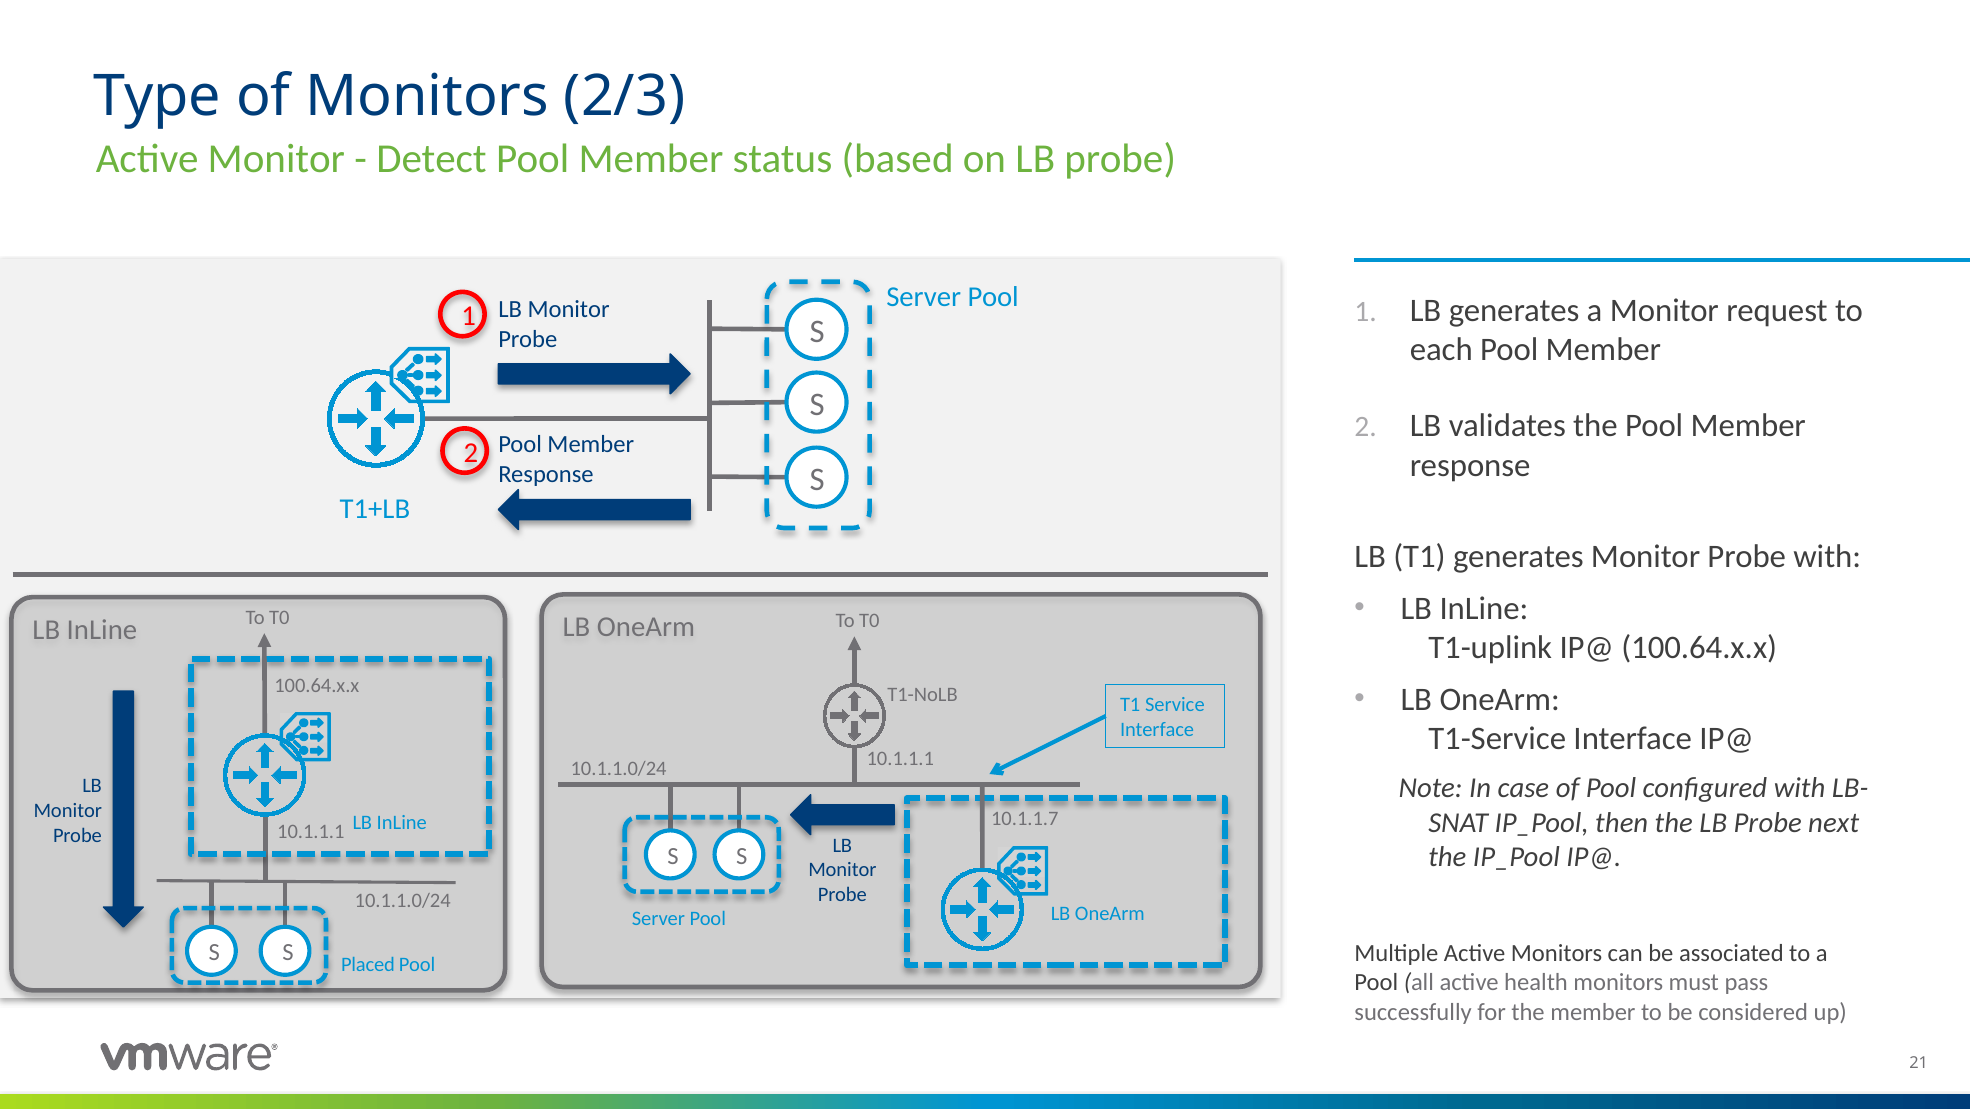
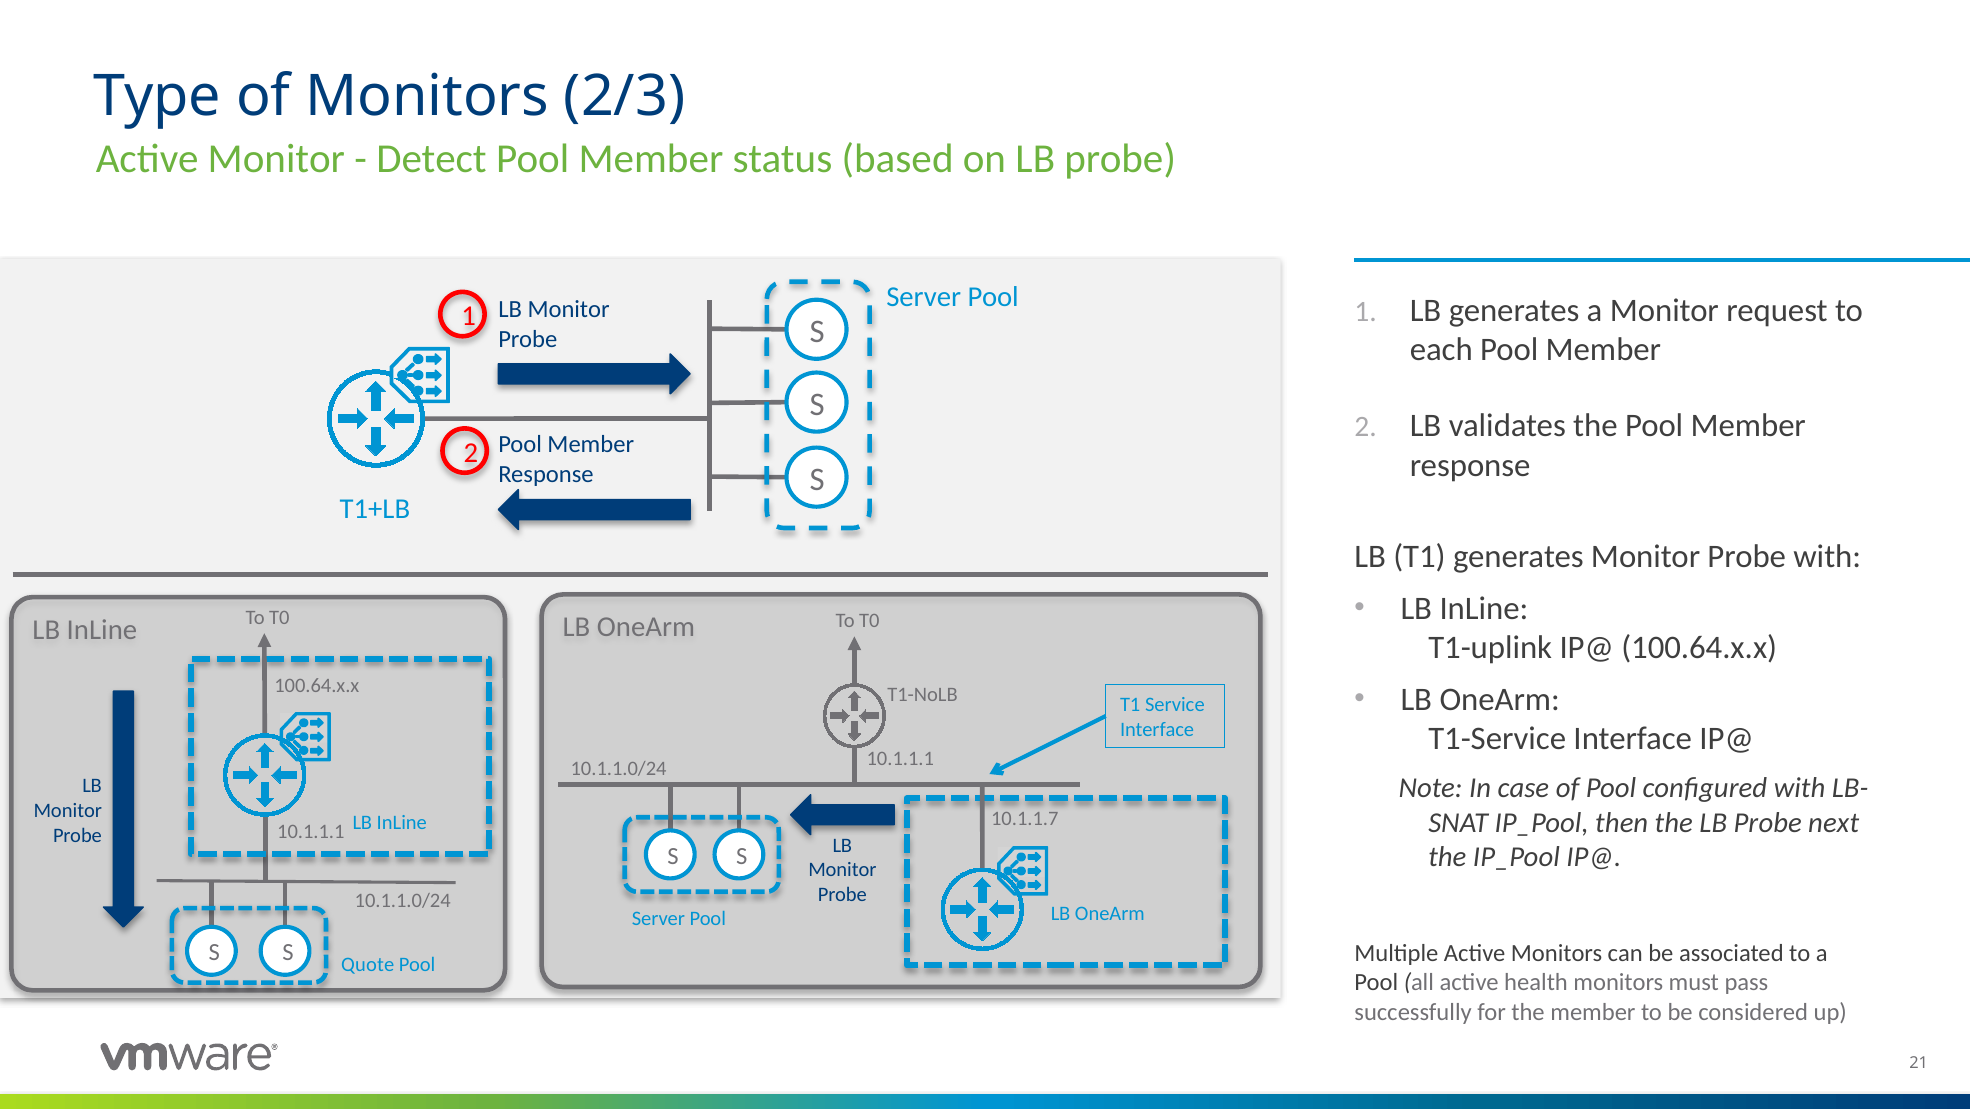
Placed: Placed -> Quote (368, 964)
